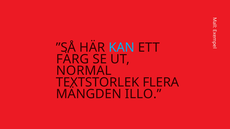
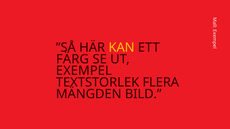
KAN colour: light blue -> yellow (122, 48)
NORMAL: NORMAL -> EXEMPEL (84, 71)
ILLO: ILLO -> BILD (143, 94)
